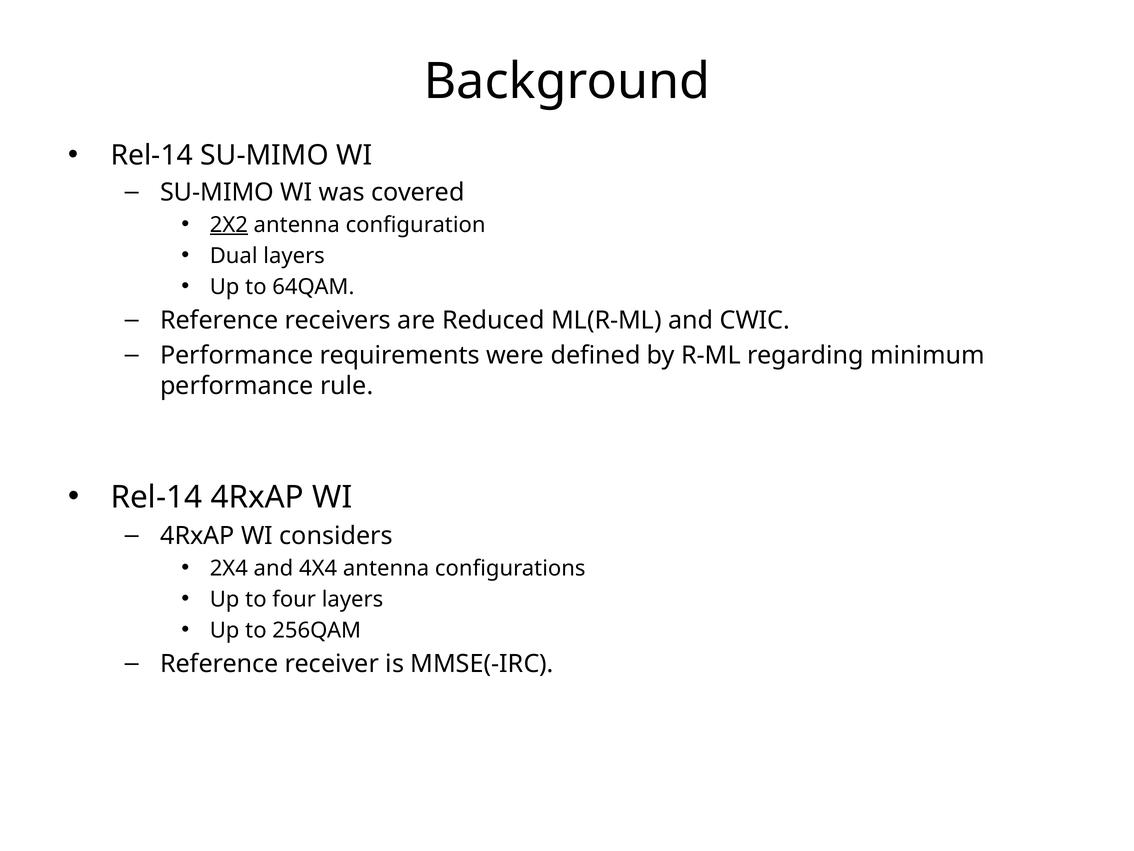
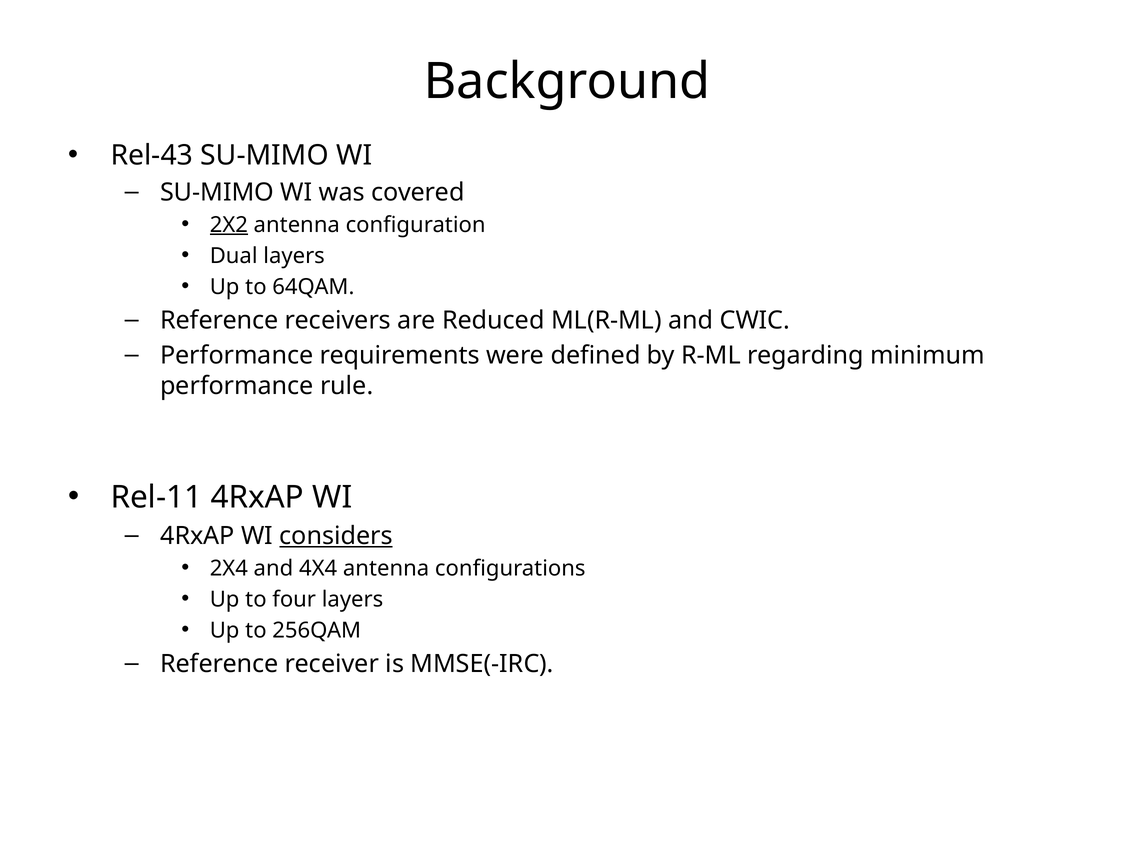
Rel-14: Rel-14 -> Rel-43 (152, 155)
Rel-14: Rel-14 -> Rel-11 (156, 497)
considers underline: none -> present (336, 535)
